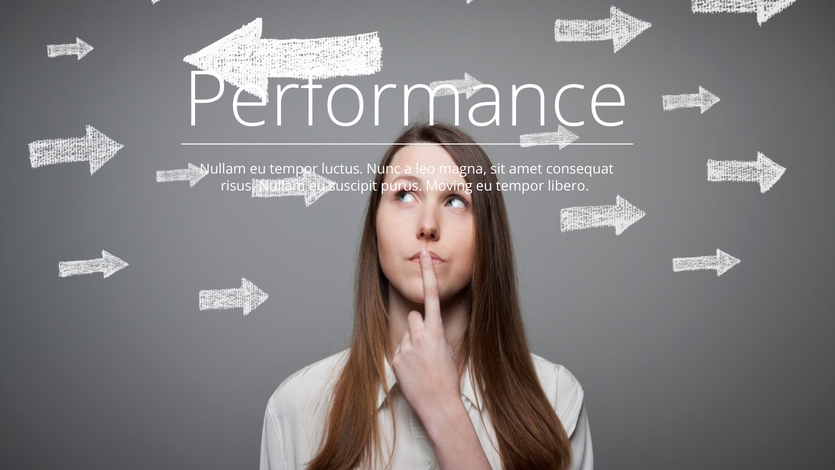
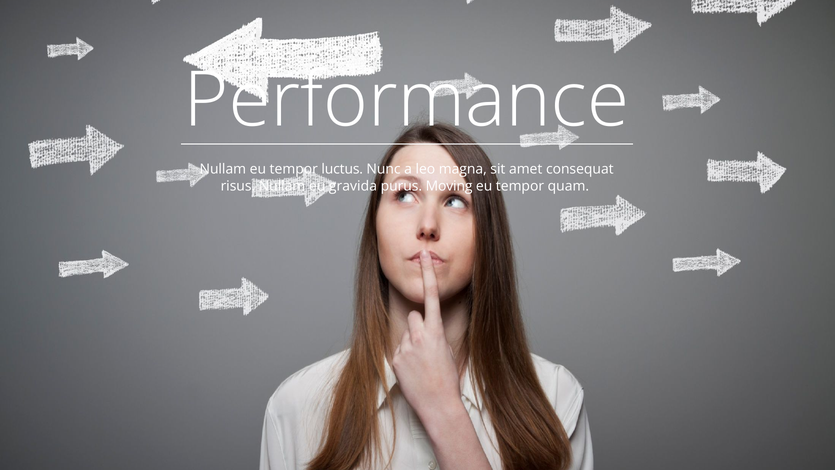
suscipit: suscipit -> gravida (353, 186)
libero: libero -> quam (568, 186)
